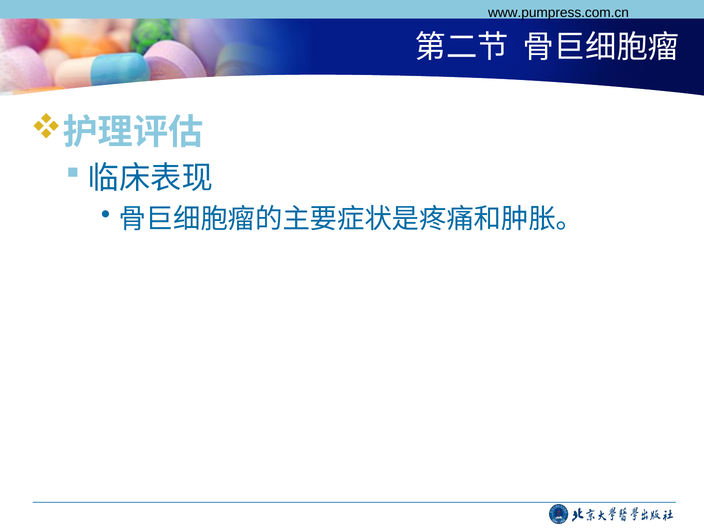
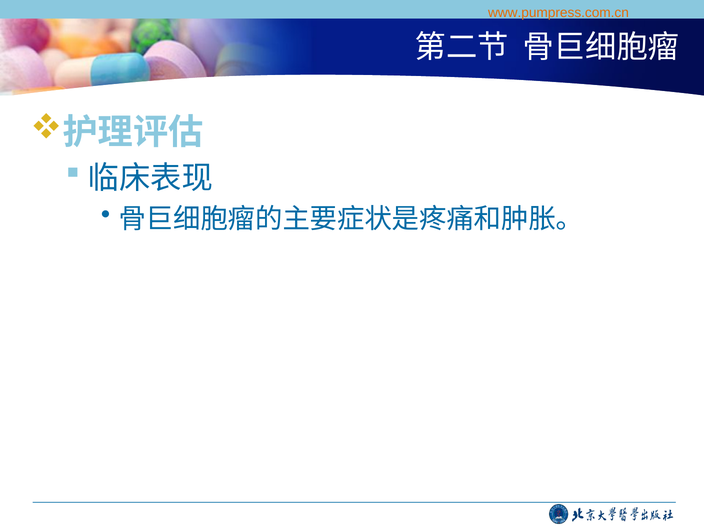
www.pumpress.com.cn colour: black -> orange (558, 13)
